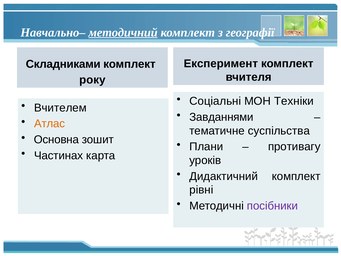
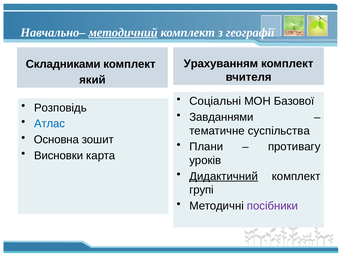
Експеримент: Експеримент -> Урахуванням (221, 64)
року: року -> який (92, 80)
Техніки: Техніки -> Базової (294, 101)
Вчителем: Вчителем -> Розповідь (60, 108)
Атлас colour: orange -> blue (50, 124)
Частинах: Частинах -> Висновки (59, 155)
Дидактичний underline: none -> present (224, 176)
рівні: рівні -> групі (201, 190)
